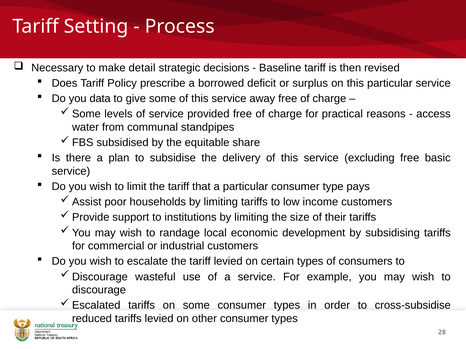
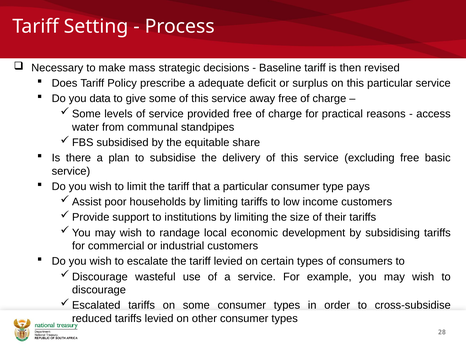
detail: detail -> mass (142, 68)
borrowed: borrowed -> adequate (221, 83)
